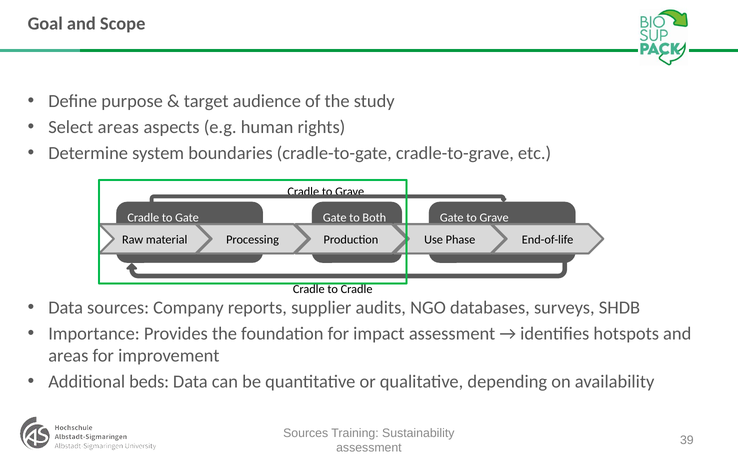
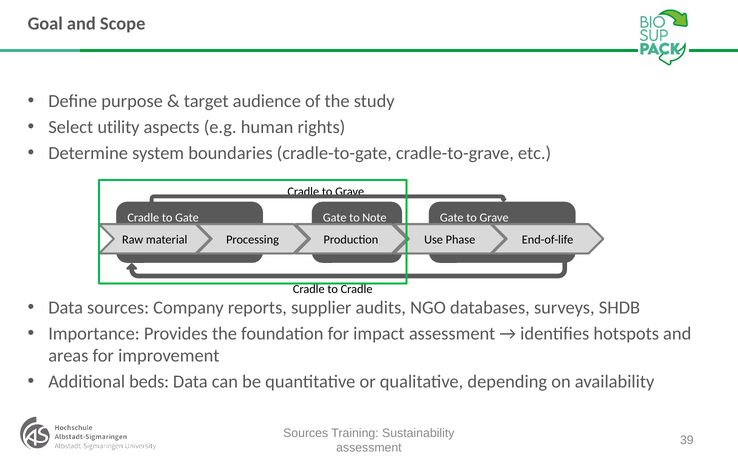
Select areas: areas -> utility (118, 127)
Both: Both -> Note (374, 218)
